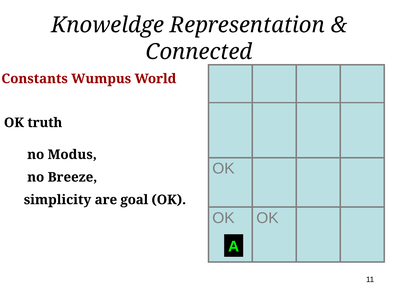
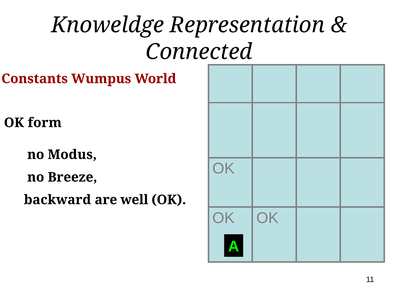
truth: truth -> form (45, 122)
simplicity: simplicity -> backward (57, 199)
goal: goal -> well (134, 199)
